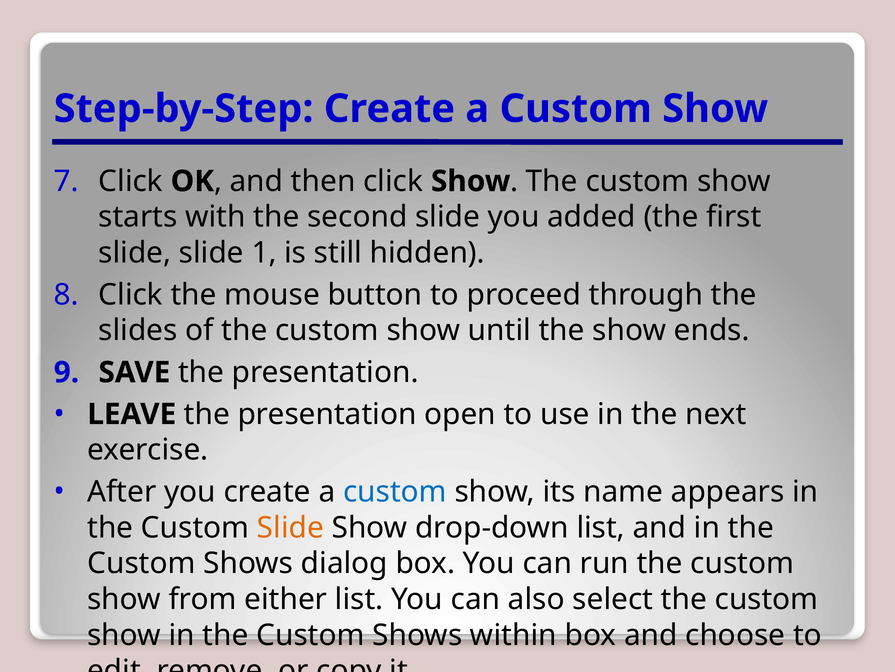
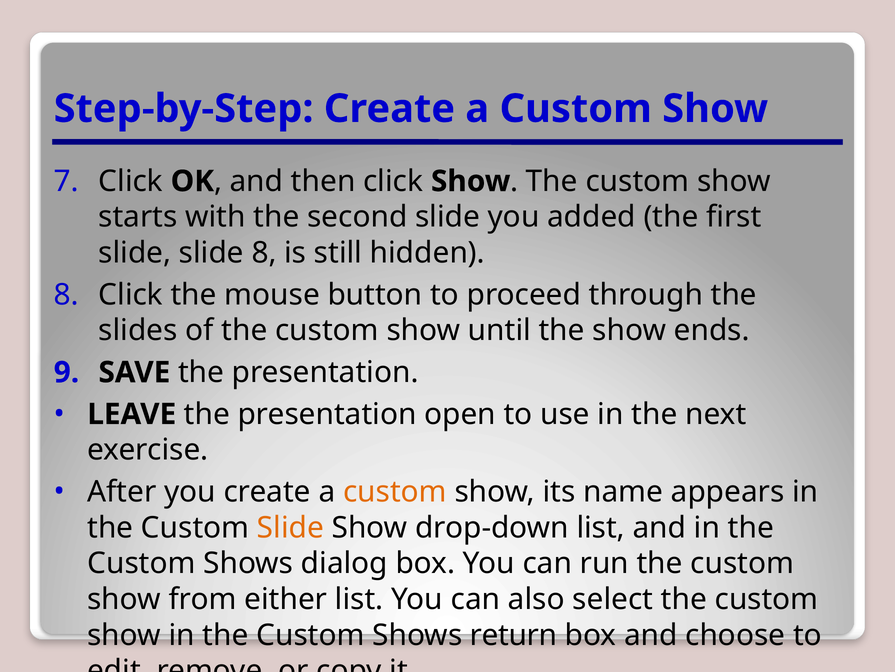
slide 1: 1 -> 8 (264, 253)
custom colour: blue -> orange (395, 491)
within: within -> return (514, 635)
